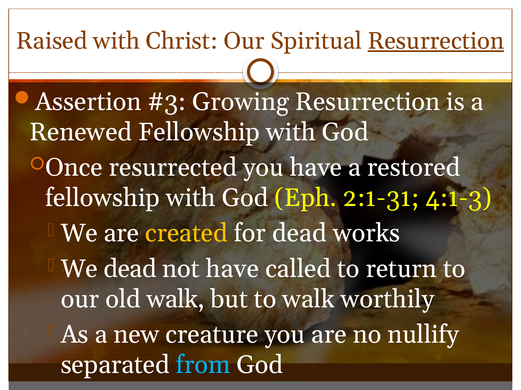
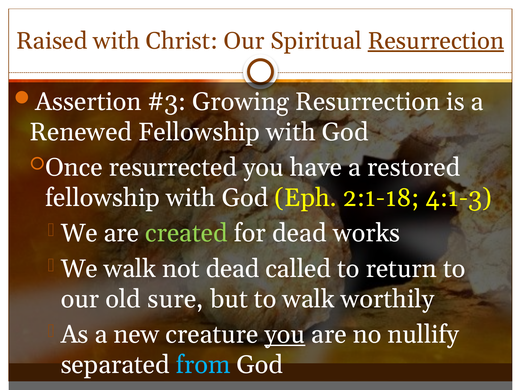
2:1-31: 2:1-31 -> 2:1-18 (381, 198)
created colour: yellow -> light green (186, 234)
We dead: dead -> walk (130, 269)
not have: have -> dead (233, 269)
old walk: walk -> sure (175, 300)
you underline: none -> present (285, 335)
